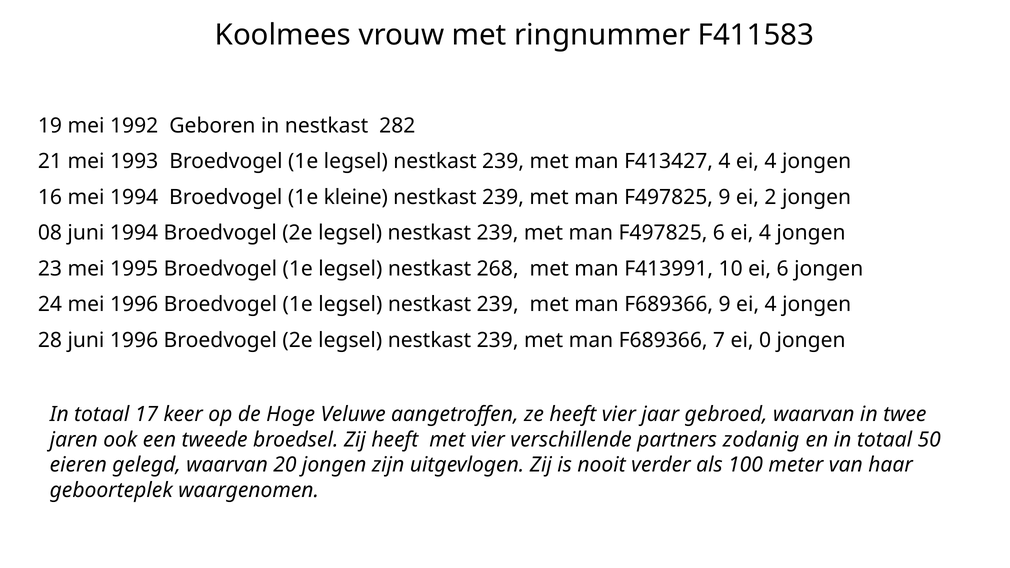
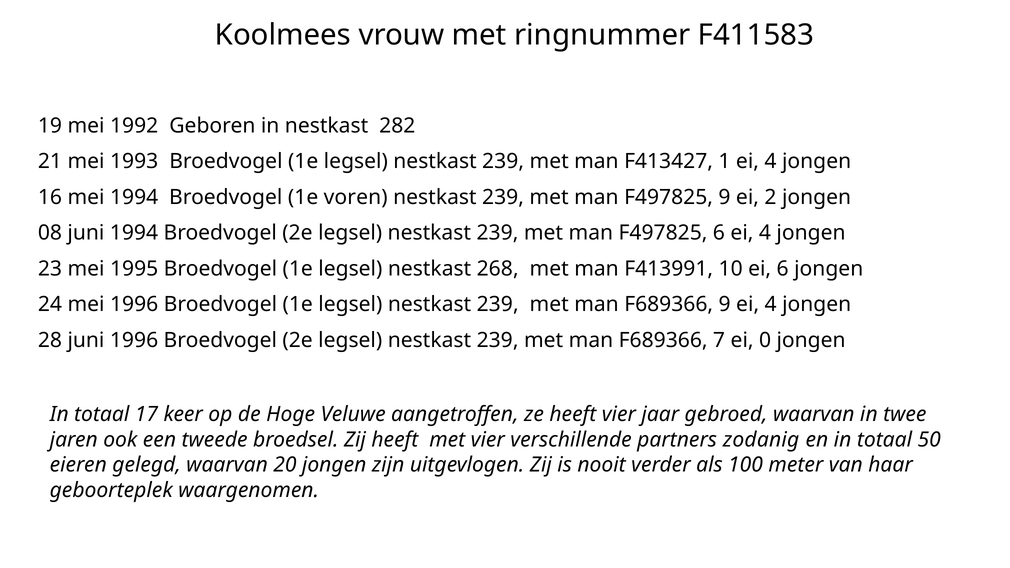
F413427 4: 4 -> 1 (724, 161)
kleine: kleine -> voren (356, 197)
